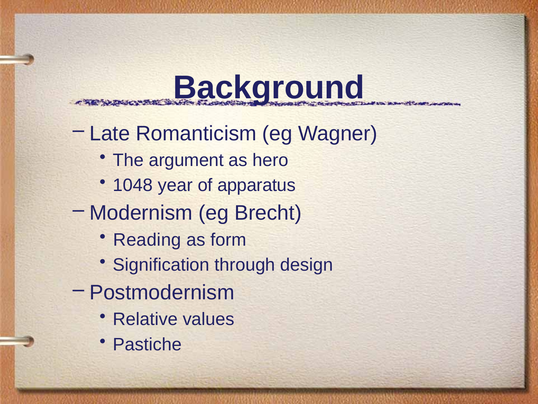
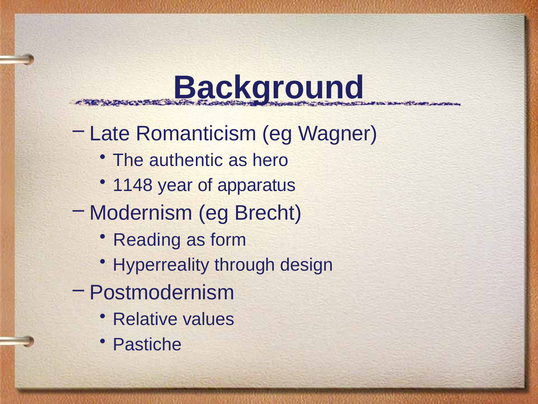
argument: argument -> authentic (186, 160)
1048: 1048 -> 1148 (133, 185)
Signification: Signification -> Hyperreality (161, 265)
